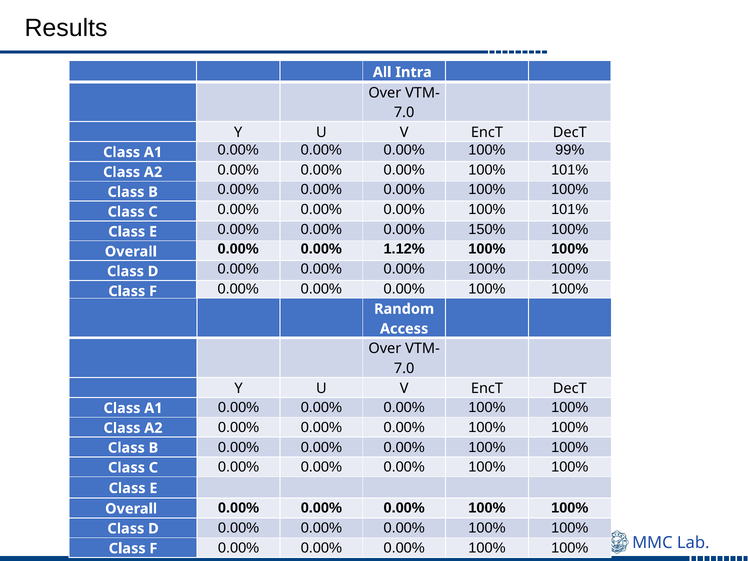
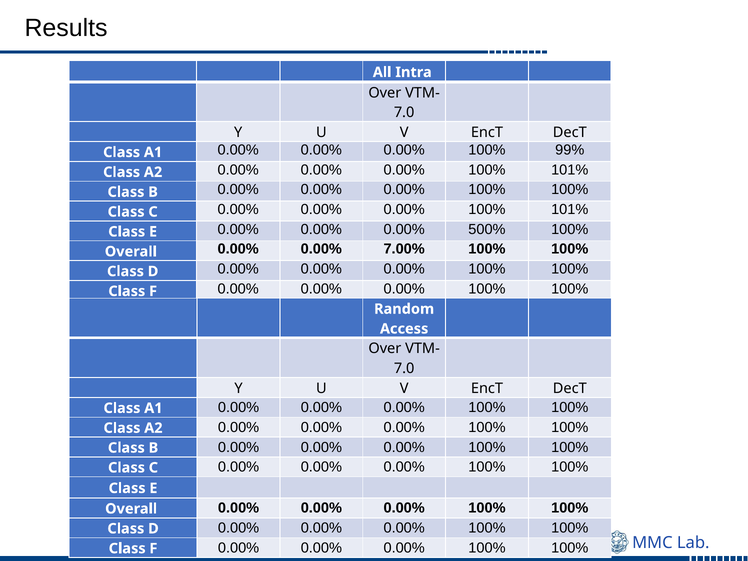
150%: 150% -> 500% (487, 229)
1.12%: 1.12% -> 7.00% (404, 249)
